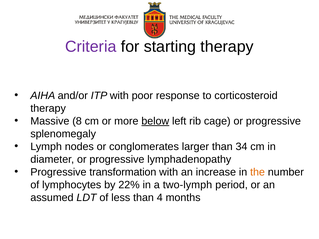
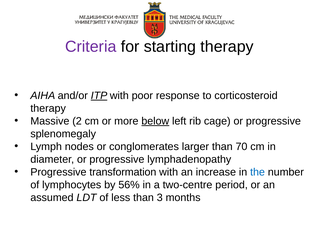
ITP underline: none -> present (99, 96)
8: 8 -> 2 (77, 121)
34: 34 -> 70 (241, 147)
the colour: orange -> blue (258, 172)
22%: 22% -> 56% (129, 185)
two-lymph: two-lymph -> two-centre (188, 185)
4: 4 -> 3 (160, 198)
